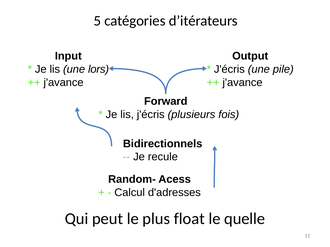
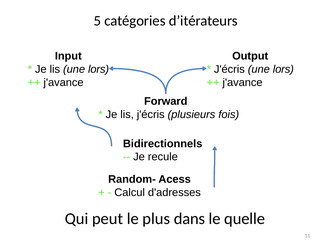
J'écris une pile: pile -> lors (283, 69)
float: float -> dans (189, 219)
